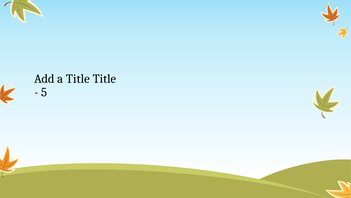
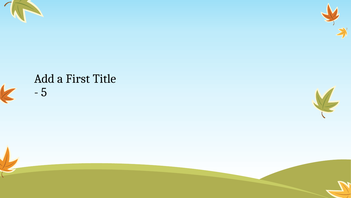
a Title: Title -> First (78, 79)
